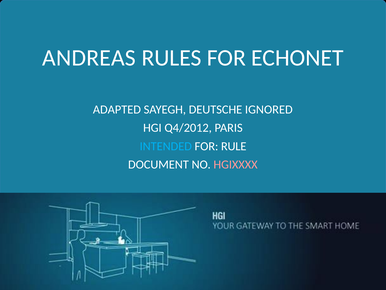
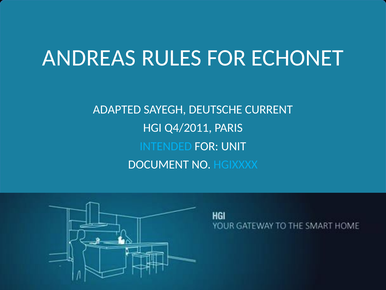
IGNORED: IGNORED -> CURRENT (269, 109)
Q4/2012: Q4/2012 -> Q4/2011 (188, 128)
RULE: RULE -> UNIT (234, 146)
HGIXXXX colour: pink -> light blue (236, 164)
